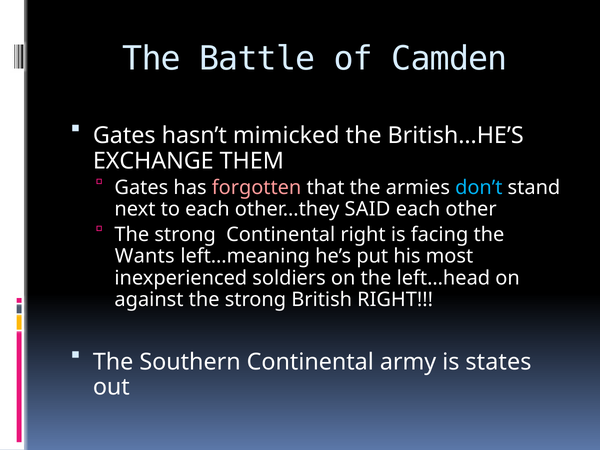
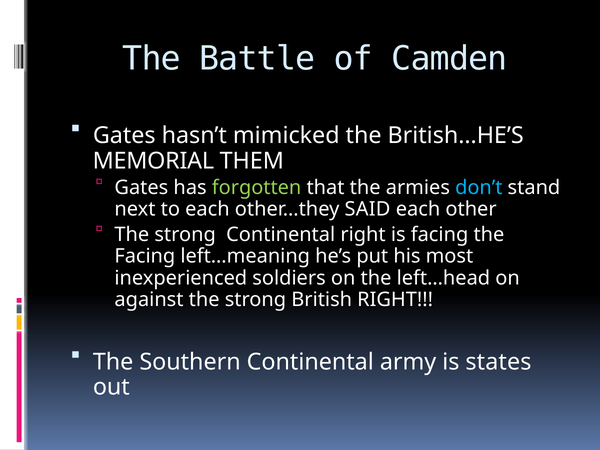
EXCHANGE: EXCHANGE -> MEMORIAL (153, 161)
forgotten colour: pink -> light green (257, 188)
Wants: Wants -> Facing (145, 256)
